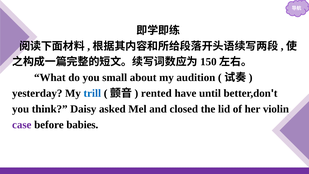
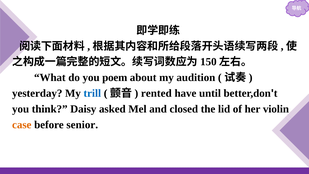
small: small -> poem (115, 78)
case colour: purple -> orange (22, 125)
babies: babies -> senior (82, 125)
